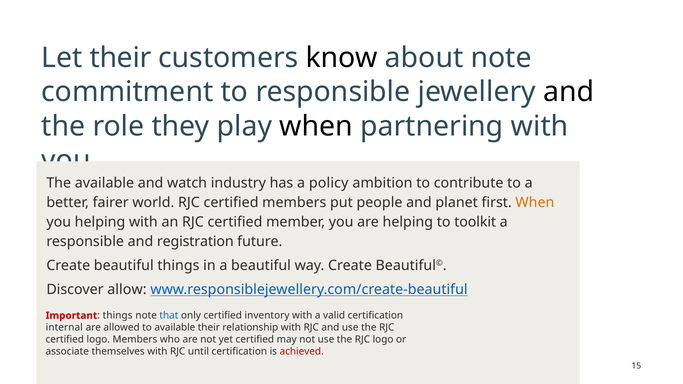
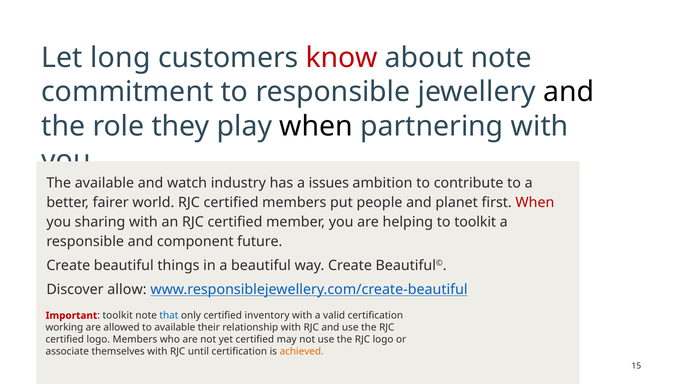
Let their: their -> long (120, 58)
know colour: black -> red (342, 58)
policy: policy -> issues (329, 183)
When colour: orange -> red (535, 203)
you helping: helping -> sharing (100, 222)
registration: registration -> component (195, 242)
Important things: things -> toolkit (118, 316)
internal: internal -> working (64, 328)
achieved colour: red -> orange (302, 352)
